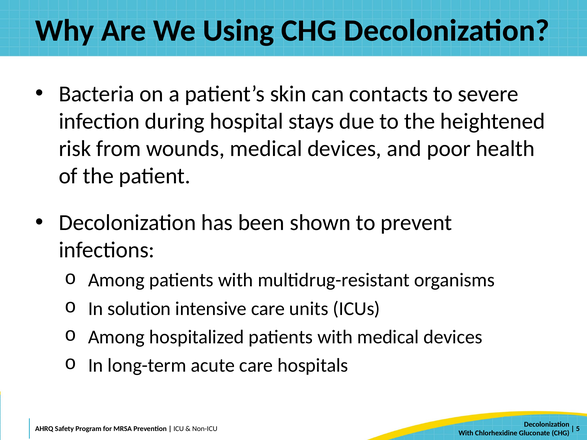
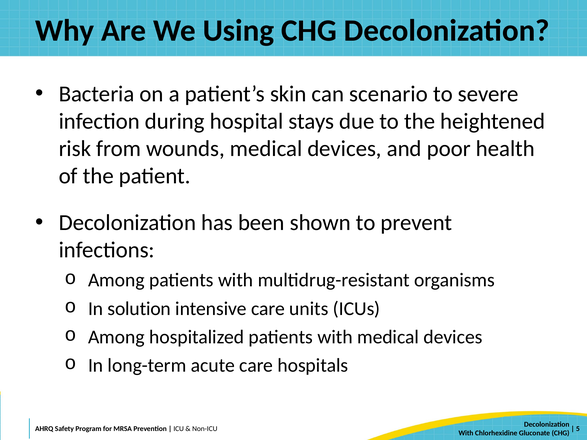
contacts: contacts -> scenario (389, 94)
